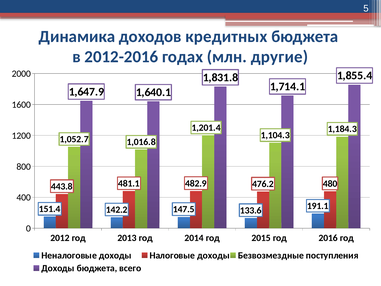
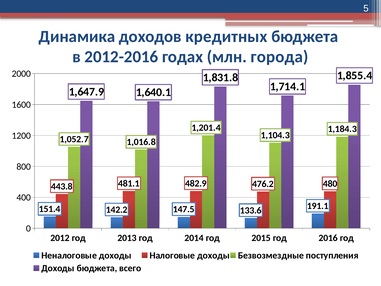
другие: другие -> города (280, 57)
